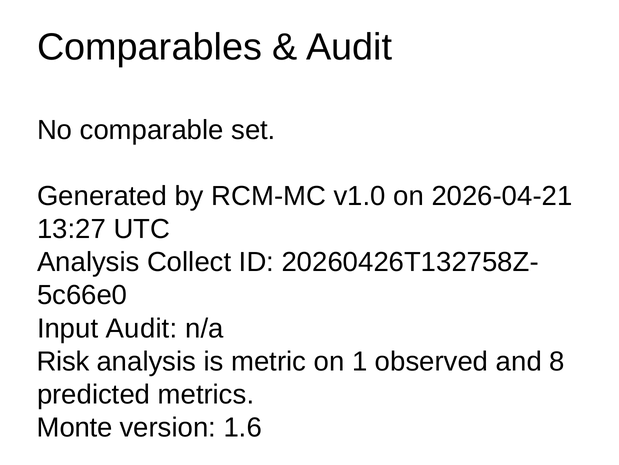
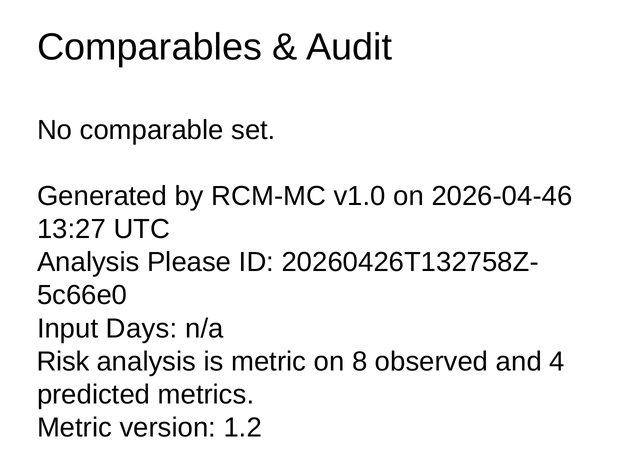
2026-04-21: 2026-04-21 -> 2026-04-46 (502, 196)
Collect: Collect -> Please (189, 262)
Input Audit: Audit -> Days (142, 328)
1: 1 -> 8 (360, 361)
8: 8 -> 4 (557, 361)
Monte: Monte -> Metric (74, 427)
1.6: 1.6 -> 1.2 (243, 427)
